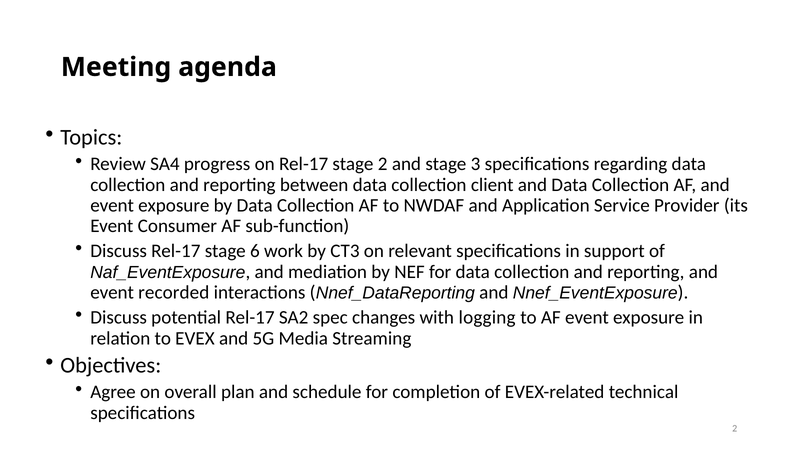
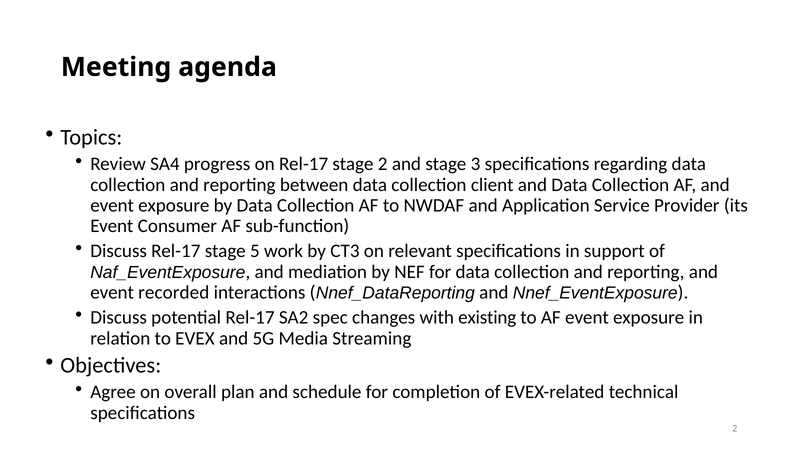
6: 6 -> 5 (255, 251)
logging: logging -> existing (487, 317)
